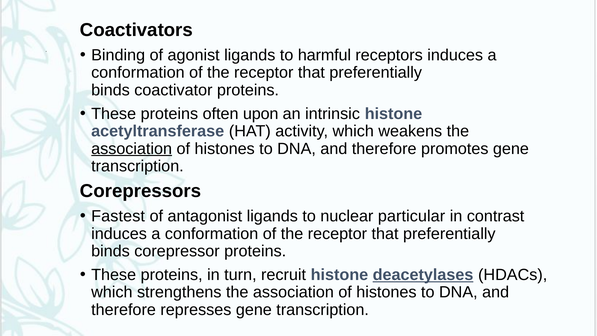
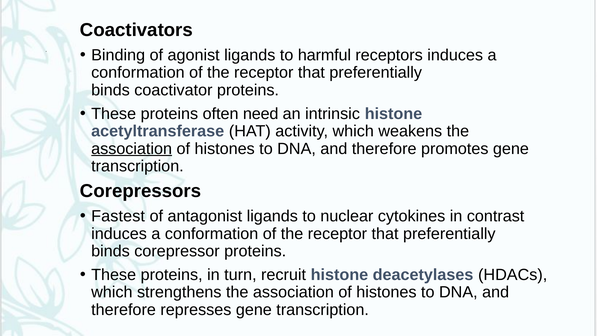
upon: upon -> need (261, 114)
particular: particular -> cytokines (412, 216)
deacetylases underline: present -> none (423, 275)
